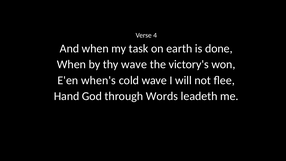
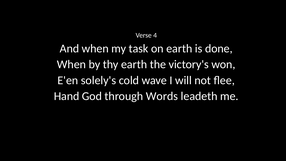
thy wave: wave -> earth (134, 64)
when's: when's -> solely's (98, 80)
